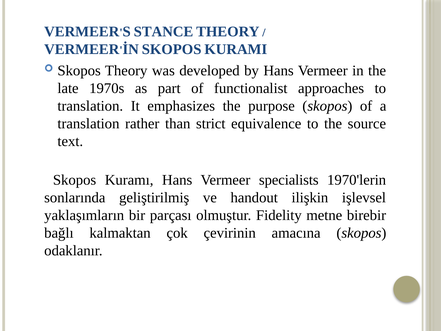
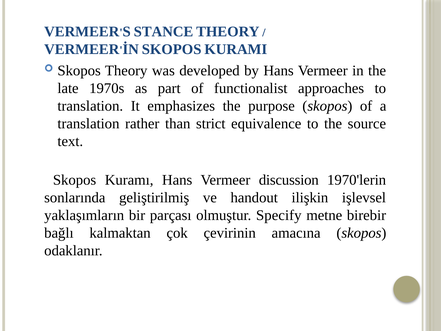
specialists: specialists -> discussion (289, 180)
Fidelity: Fidelity -> Specify (279, 215)
